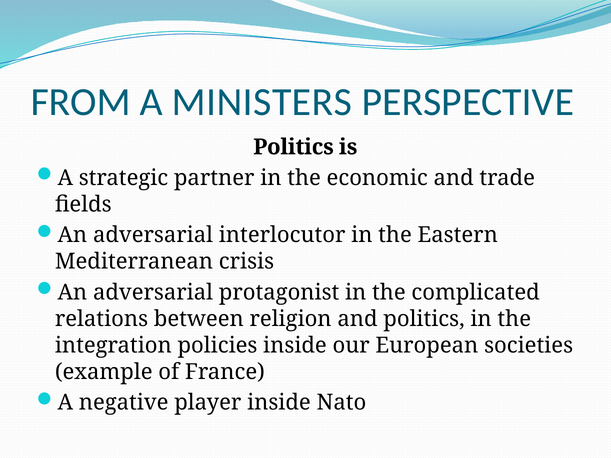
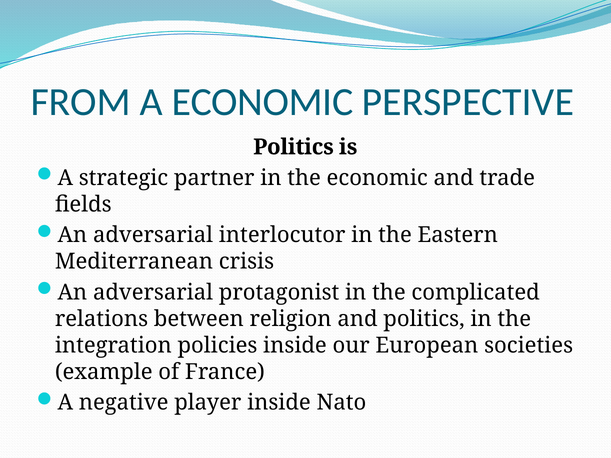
A MINISTERS: MINISTERS -> ECONOMIC (262, 102)
